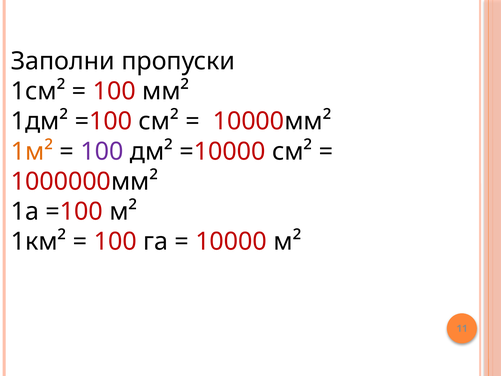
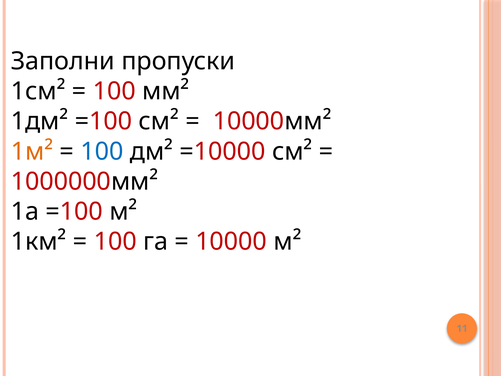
100 colour: purple -> blue (102, 151)
